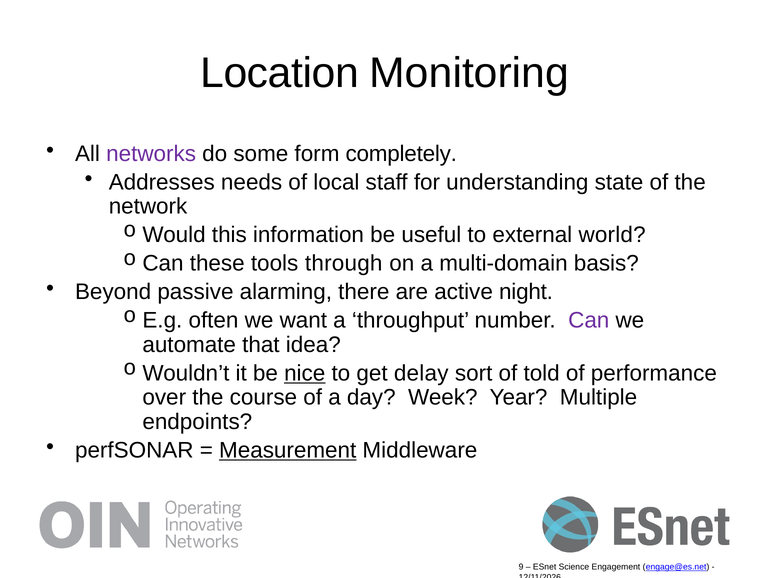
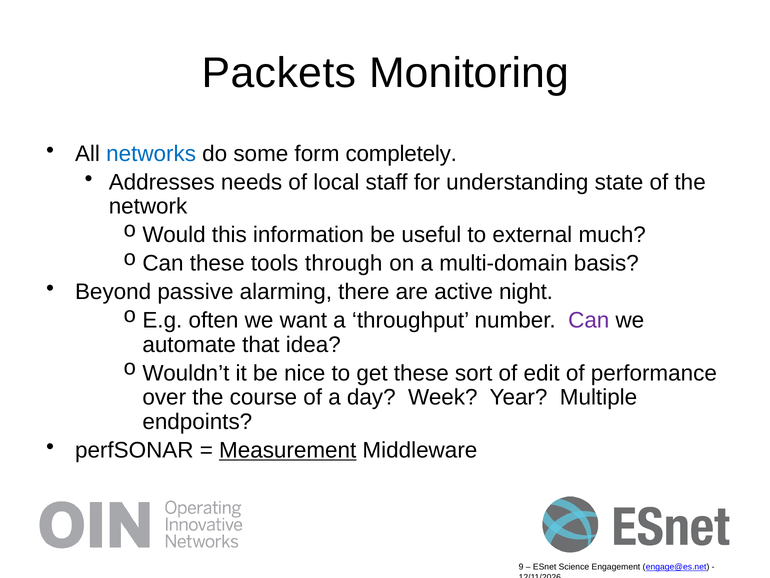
Location: Location -> Packets (279, 73)
networks colour: purple -> blue (151, 154)
world: world -> much (612, 235)
nice underline: present -> none (305, 373)
get delay: delay -> these (421, 373)
told: told -> edit (542, 373)
